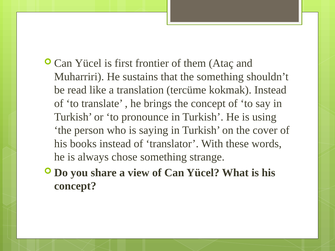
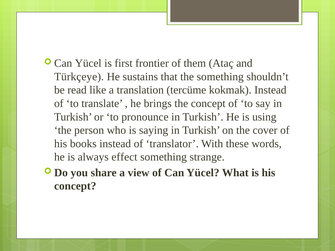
Muharriri: Muharriri -> Türkçeye (79, 77)
chose: chose -> effect (124, 157)
